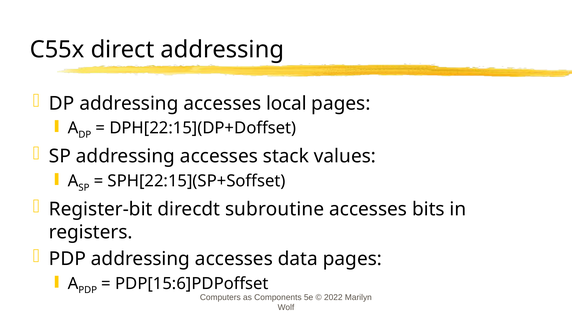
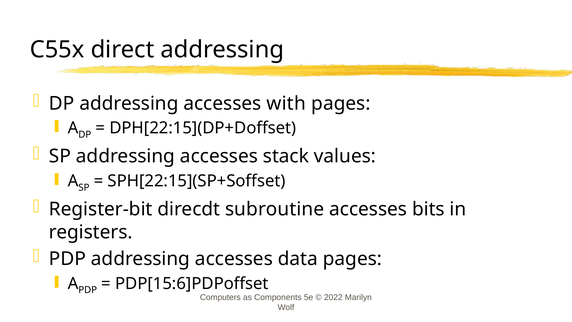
local: local -> with (286, 103)
